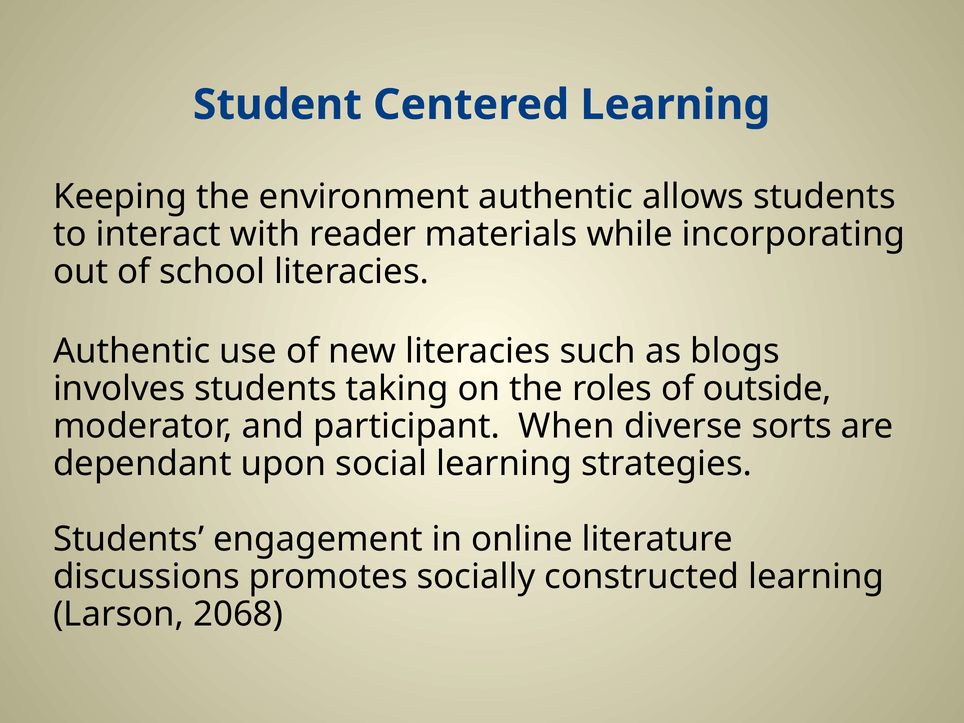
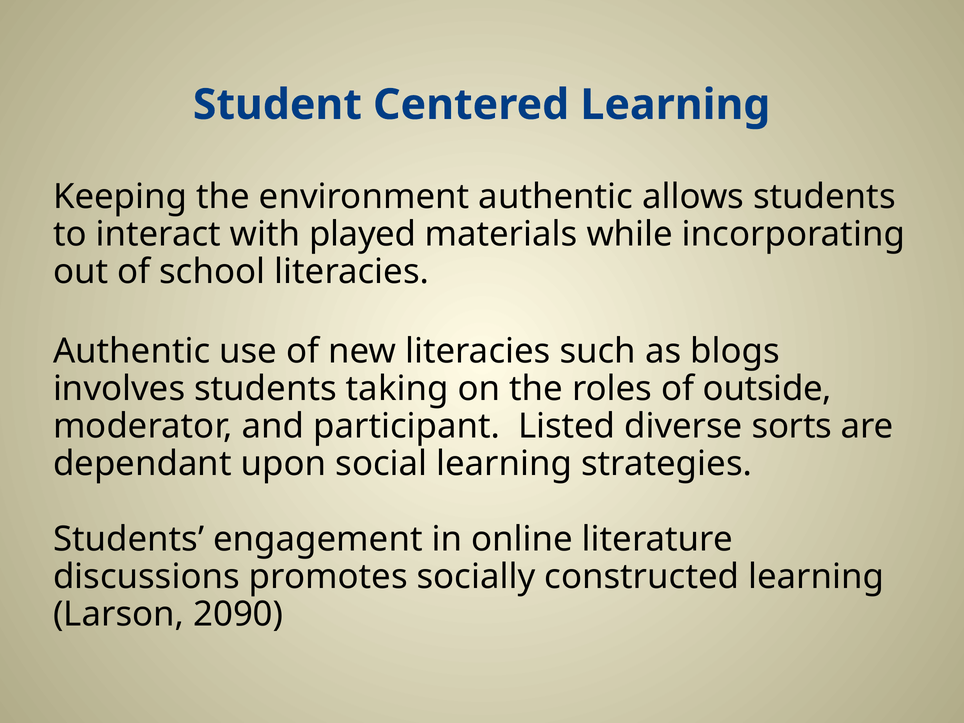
reader: reader -> played (363, 234)
When: When -> Listed (567, 426)
2068: 2068 -> 2090 (238, 614)
